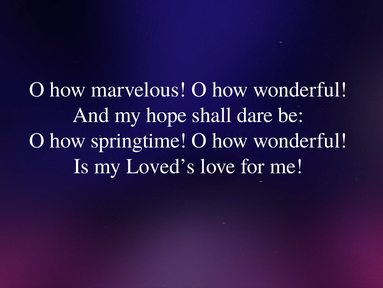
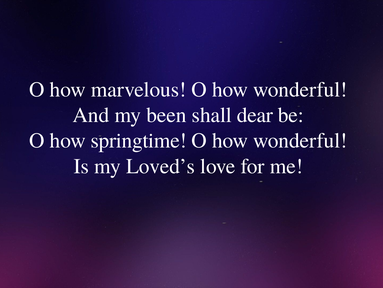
hope: hope -> been (166, 115)
dare: dare -> dear (255, 115)
